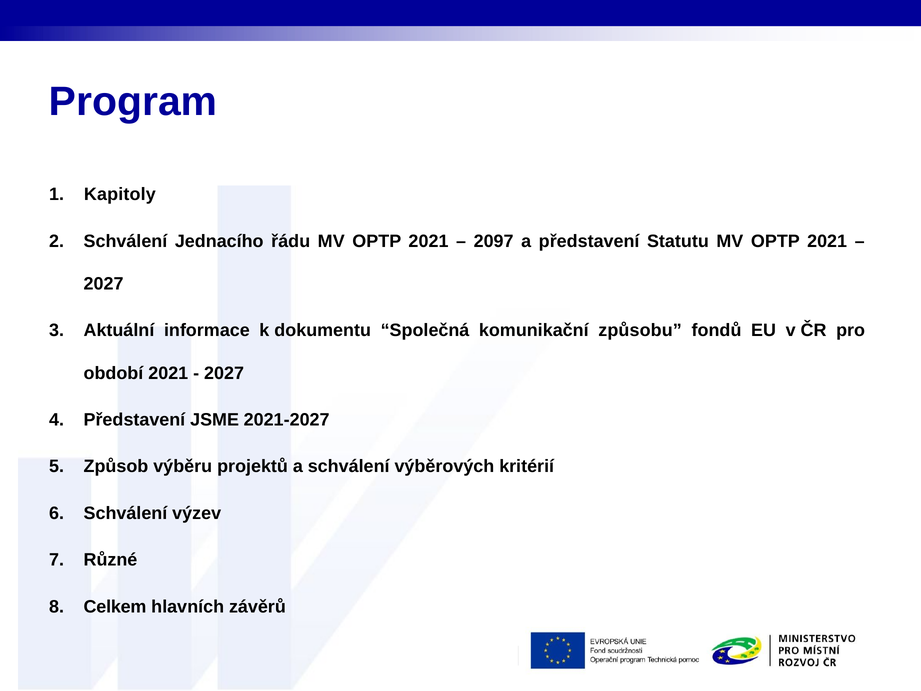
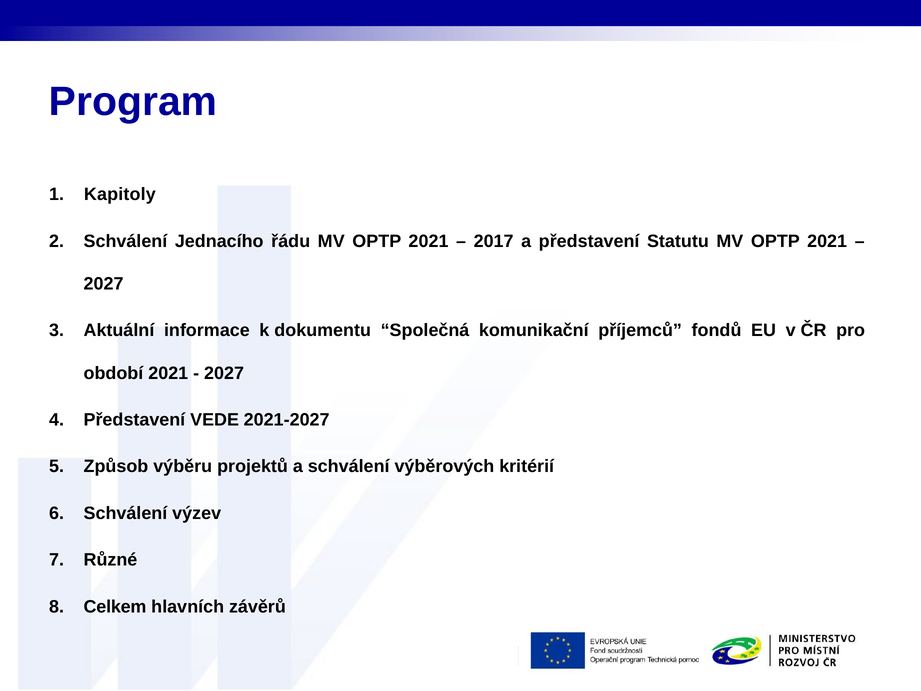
2097: 2097 -> 2017 (494, 241)
způsobu: způsobu -> příjemců (640, 330)
JSME: JSME -> VEDE (215, 420)
